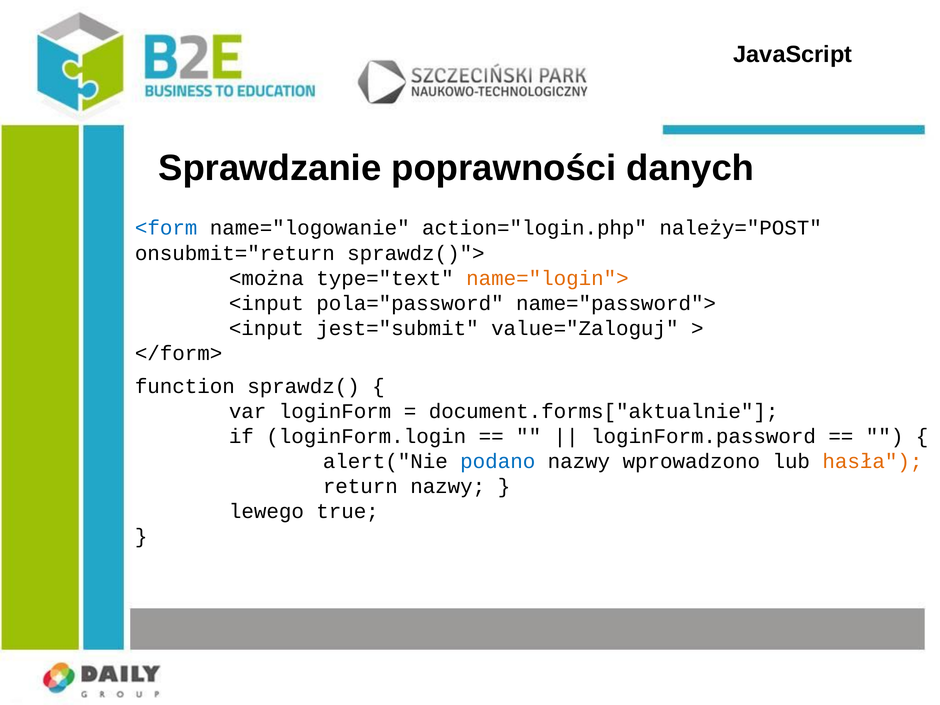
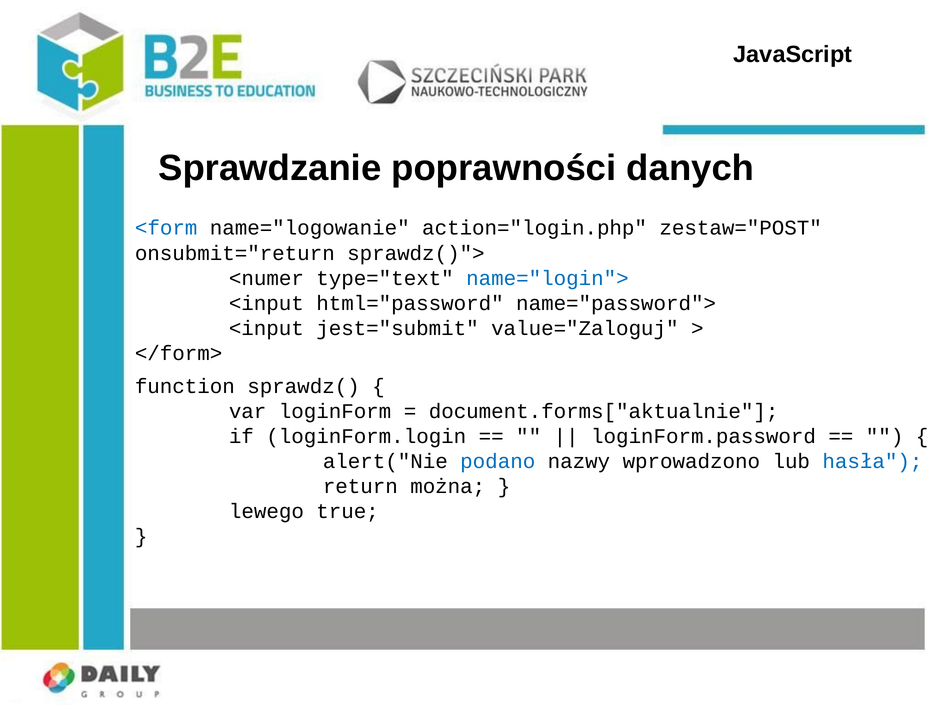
należy="POST: należy="POST -> zestaw="POST (741, 228)
<można: <można -> <numer (266, 278)
name="login"> colour: orange -> blue (547, 278)
pola="password: pola="password -> html="password (410, 303)
hasła colour: orange -> blue (872, 461)
return nazwy: nazwy -> można (448, 486)
